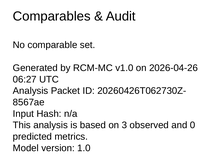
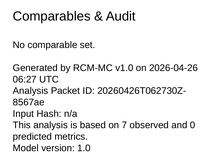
3: 3 -> 7 (124, 125)
